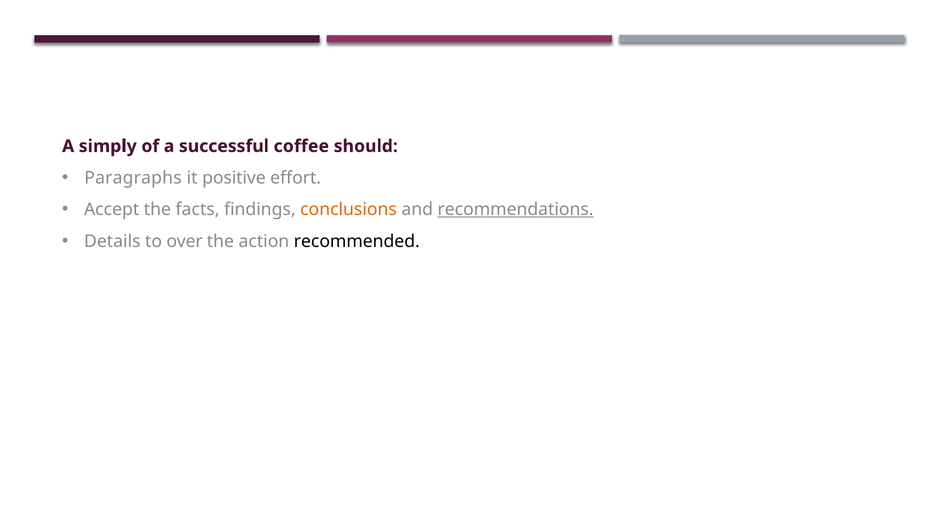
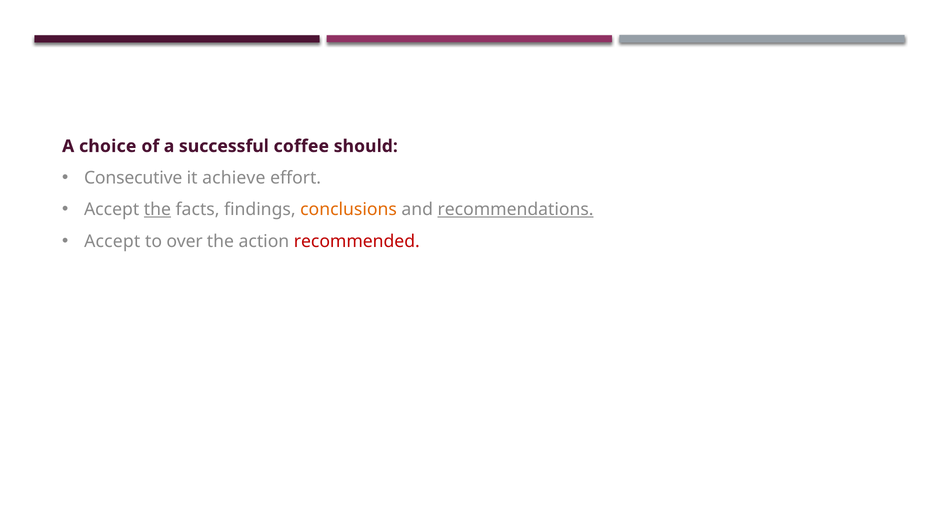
simply: simply -> choice (108, 146)
Paragraphs: Paragraphs -> Consecutive (133, 178)
positive: positive -> achieve (234, 178)
the underline: none -> present (157, 210)
Details: Details -> Accept (112, 241)
recommended colour: black -> red (357, 241)
